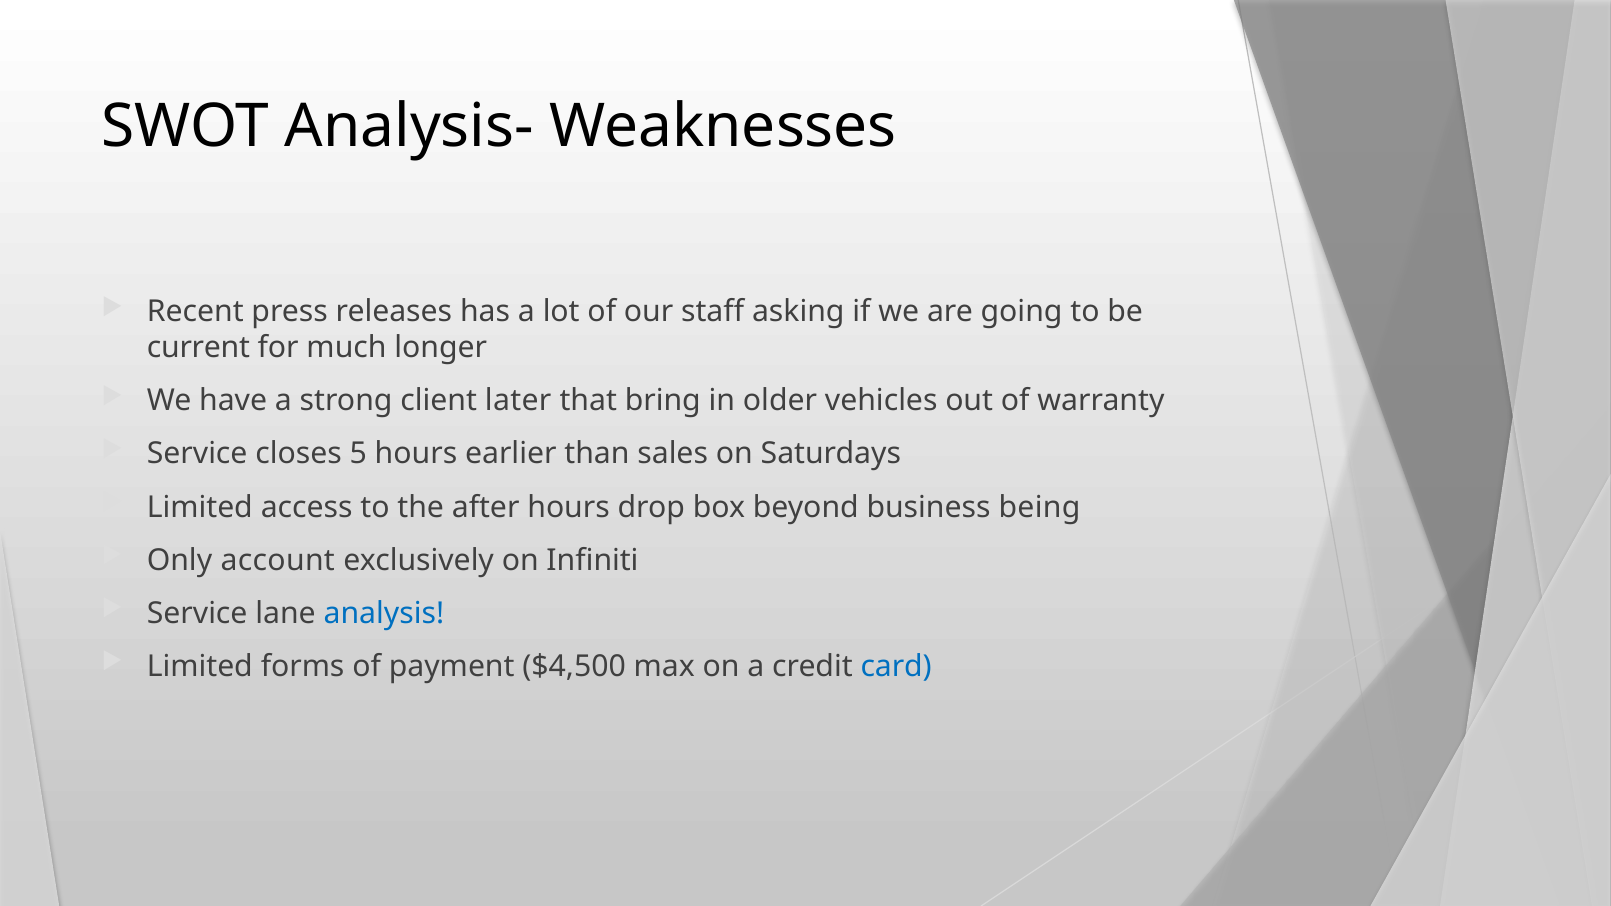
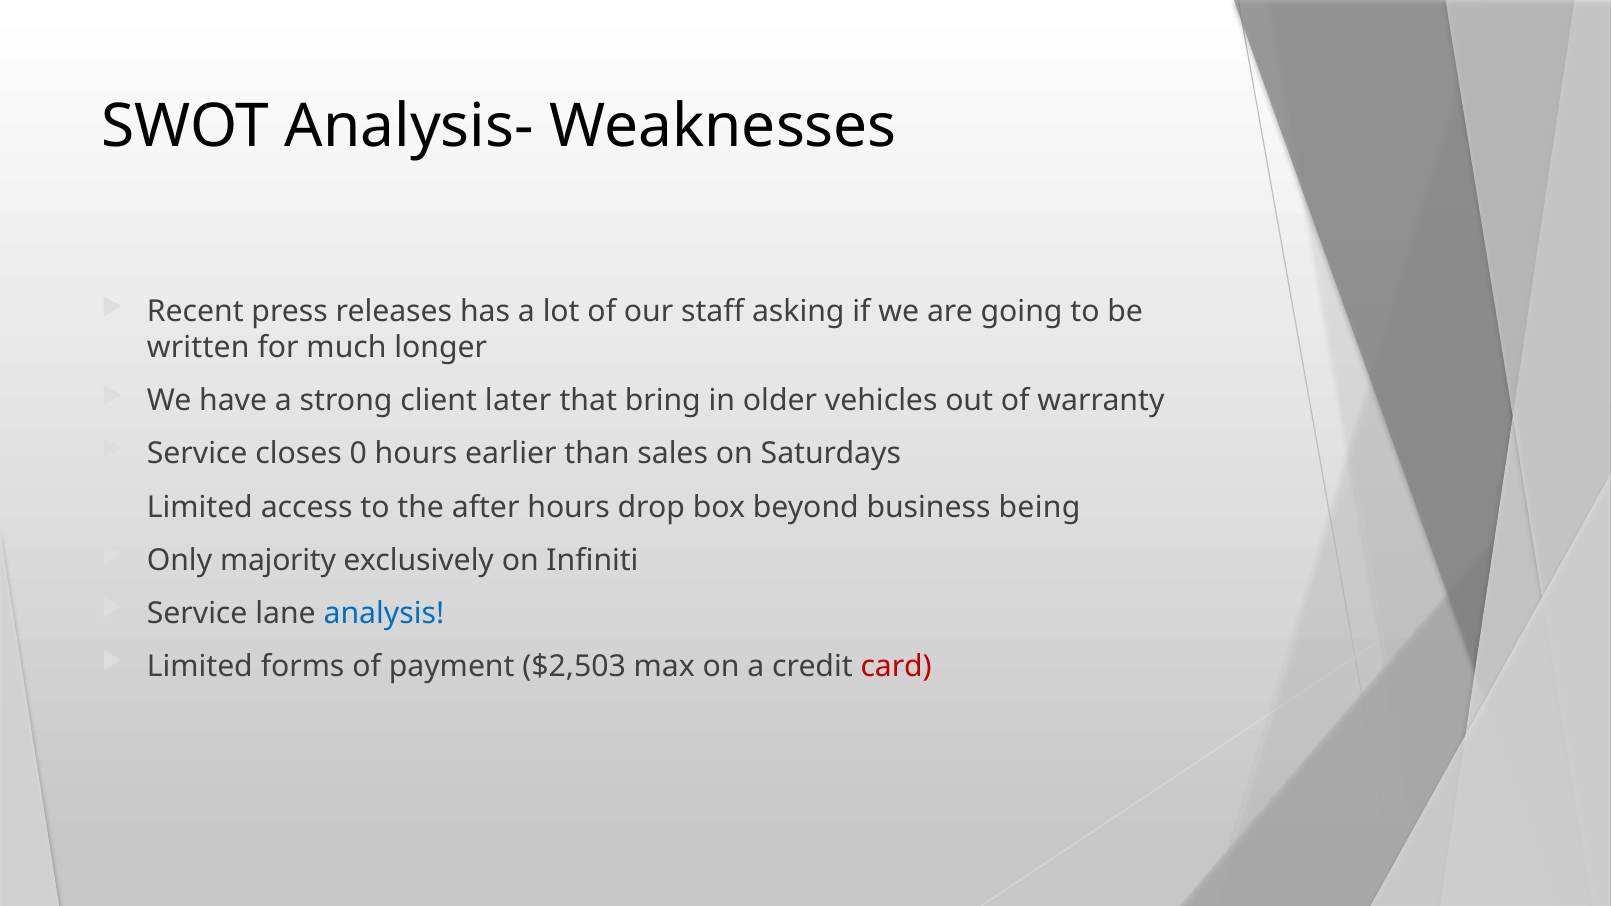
current: current -> written (198, 348)
5: 5 -> 0 (358, 454)
account: account -> majority (278, 560)
$4,500: $4,500 -> $2,503 (574, 666)
card colour: blue -> red (896, 666)
